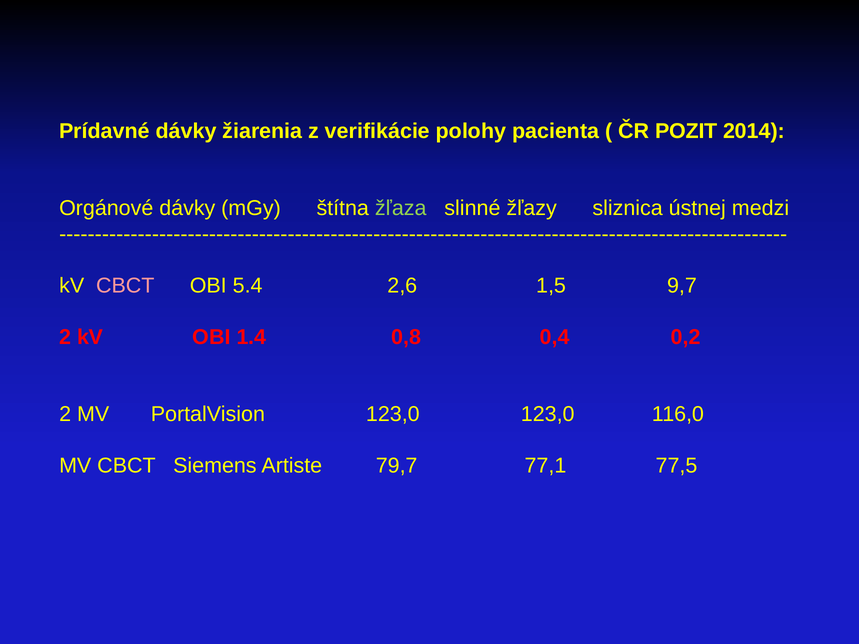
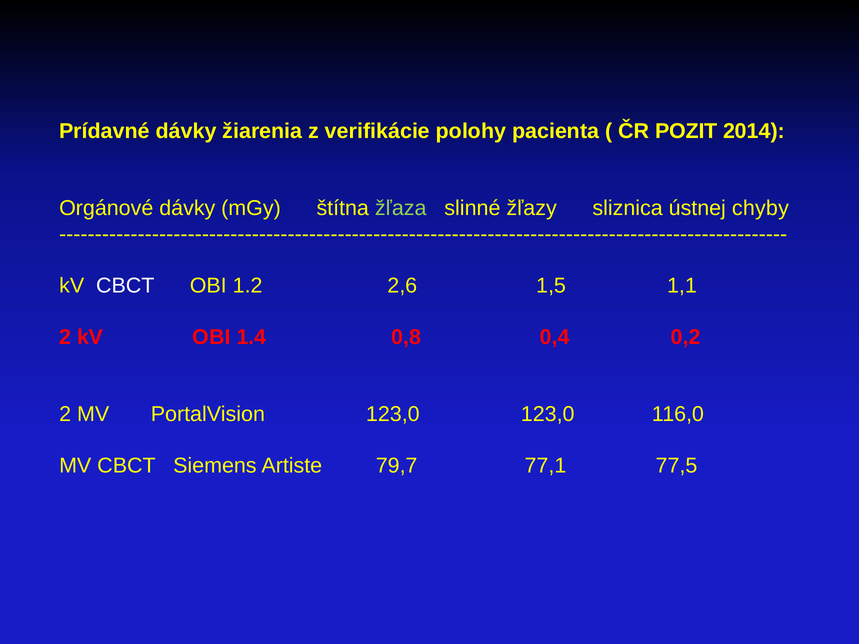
medzi: medzi -> chyby (760, 208)
CBCT colour: pink -> white (125, 286)
5.4: 5.4 -> 1.2 (248, 286)
9,7: 9,7 -> 1,1 (682, 286)
